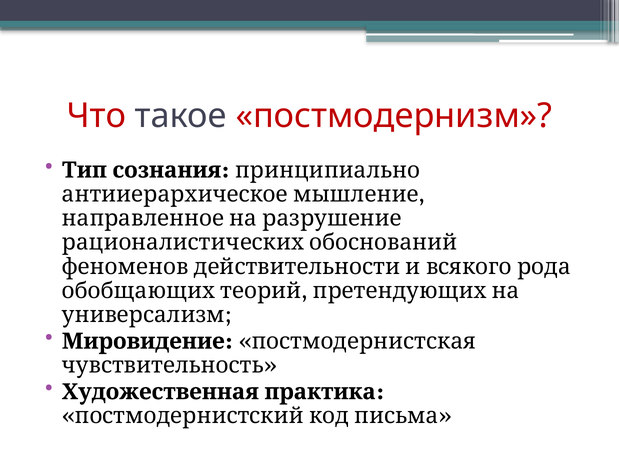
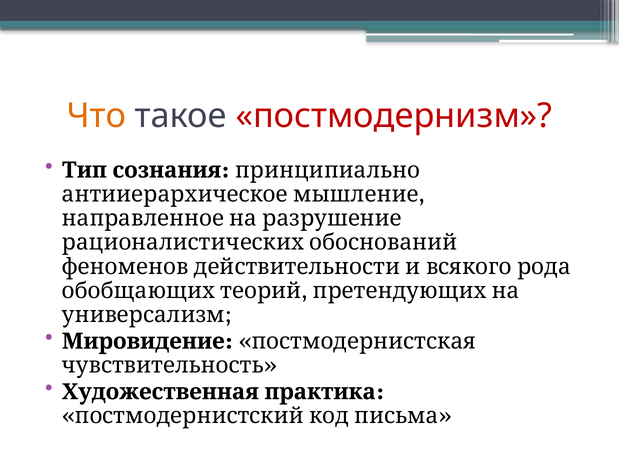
Что colour: red -> orange (96, 116)
